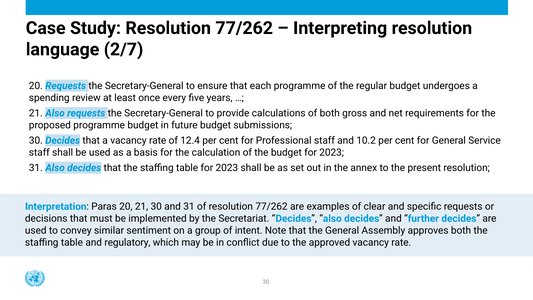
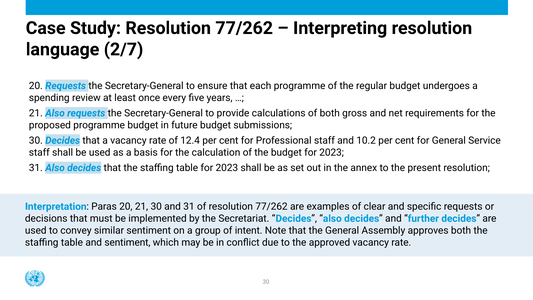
and regulatory: regulatory -> sentiment (127, 242)
